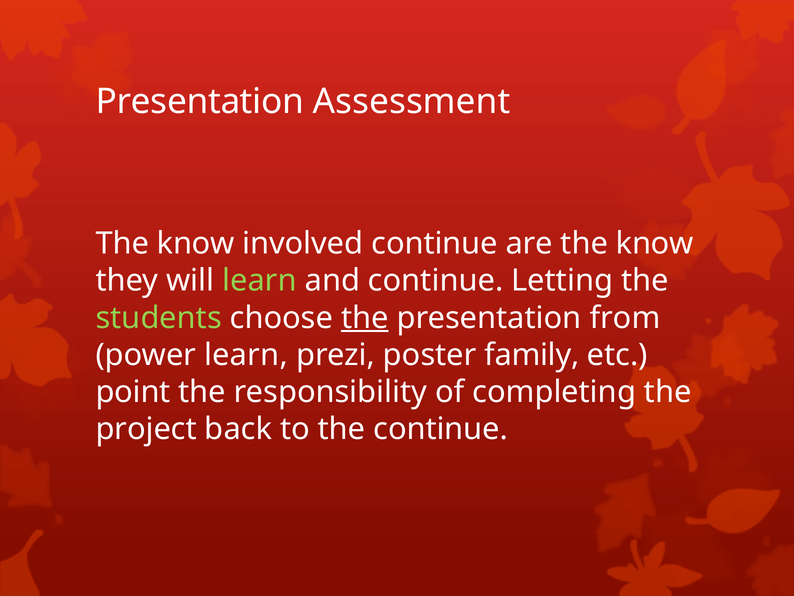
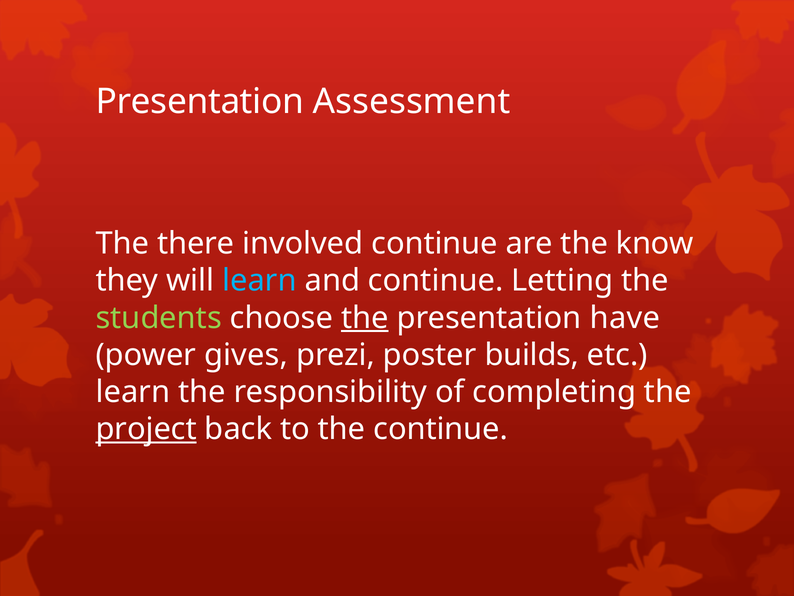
know: know -> there (196, 243)
learn colour: light green -> light blue (260, 280)
from: from -> have (625, 318)
power learn: learn -> gives (246, 355)
family: family -> builds (532, 355)
point: point -> learn (133, 392)
project underline: none -> present (146, 429)
